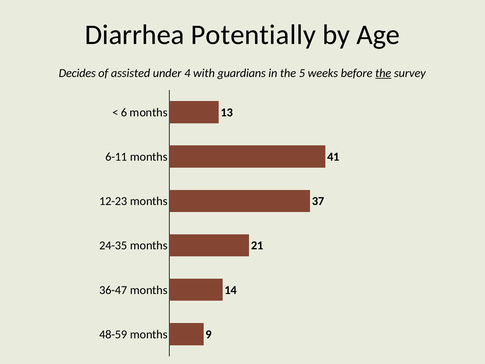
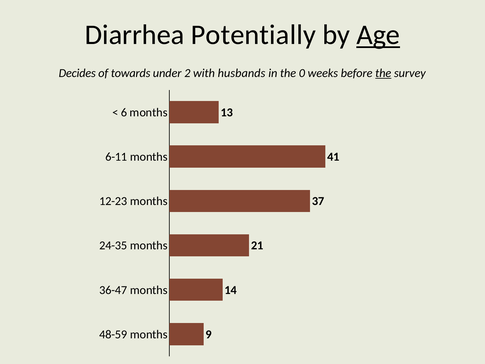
Age underline: none -> present (378, 35)
assisted: assisted -> towards (131, 73)
4: 4 -> 2 (187, 73)
guardians: guardians -> husbands (242, 73)
5: 5 -> 0 (302, 73)
